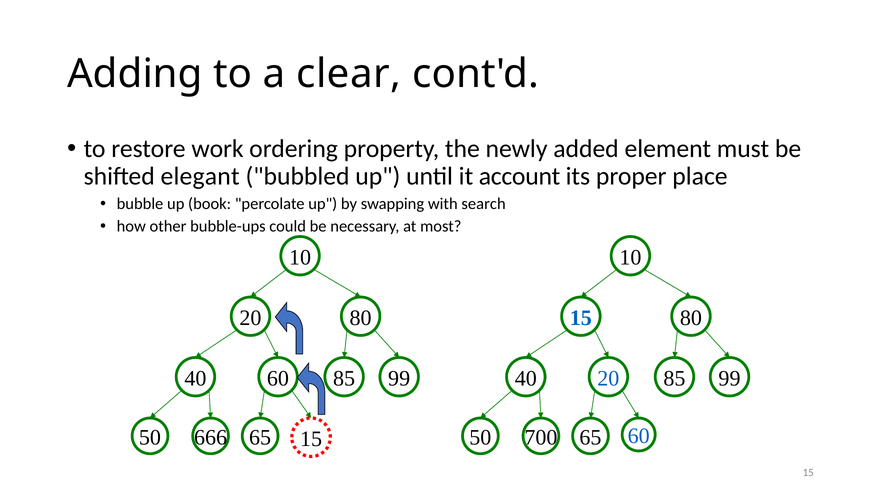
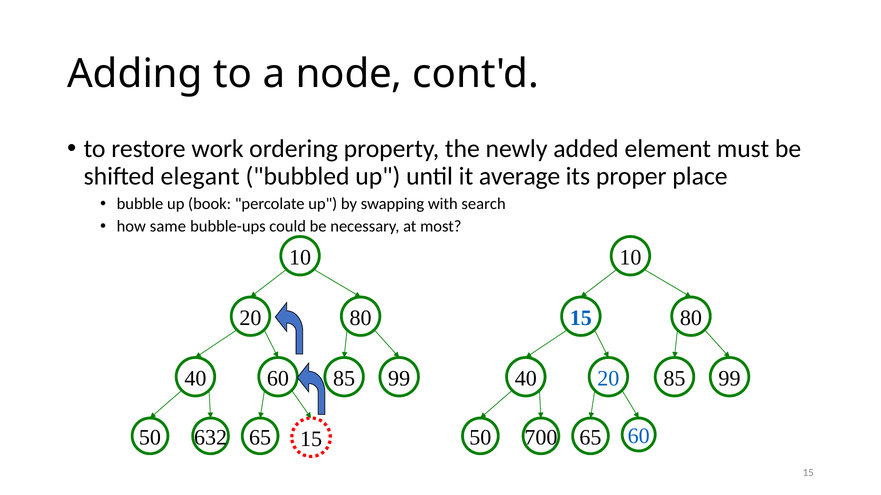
clear: clear -> node (349, 74)
account: account -> average (520, 177)
other: other -> same (168, 227)
666: 666 -> 632 (211, 438)
